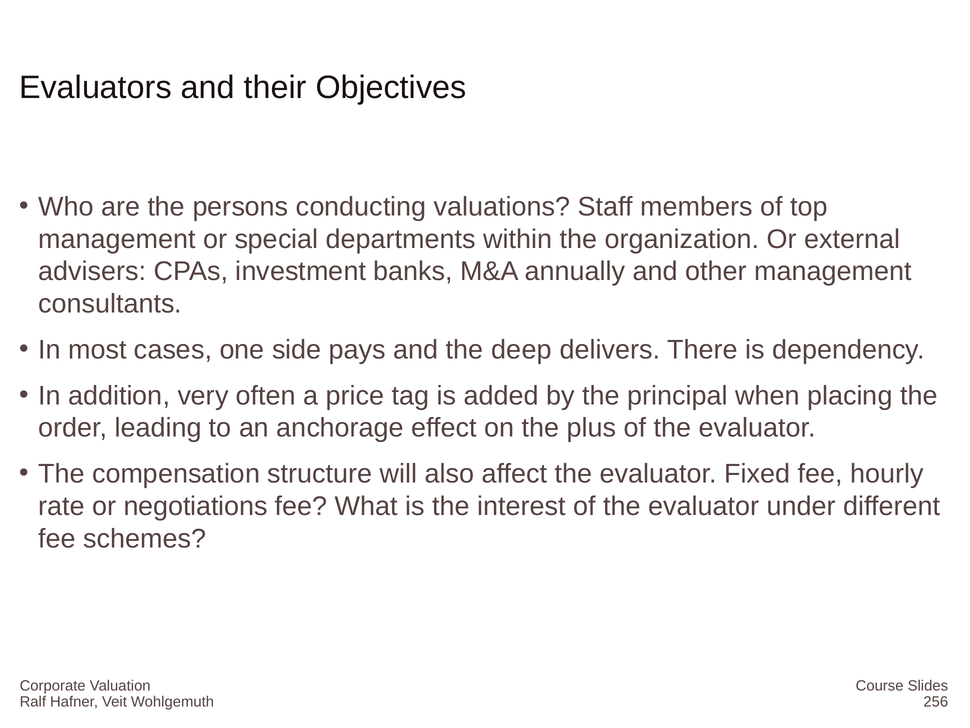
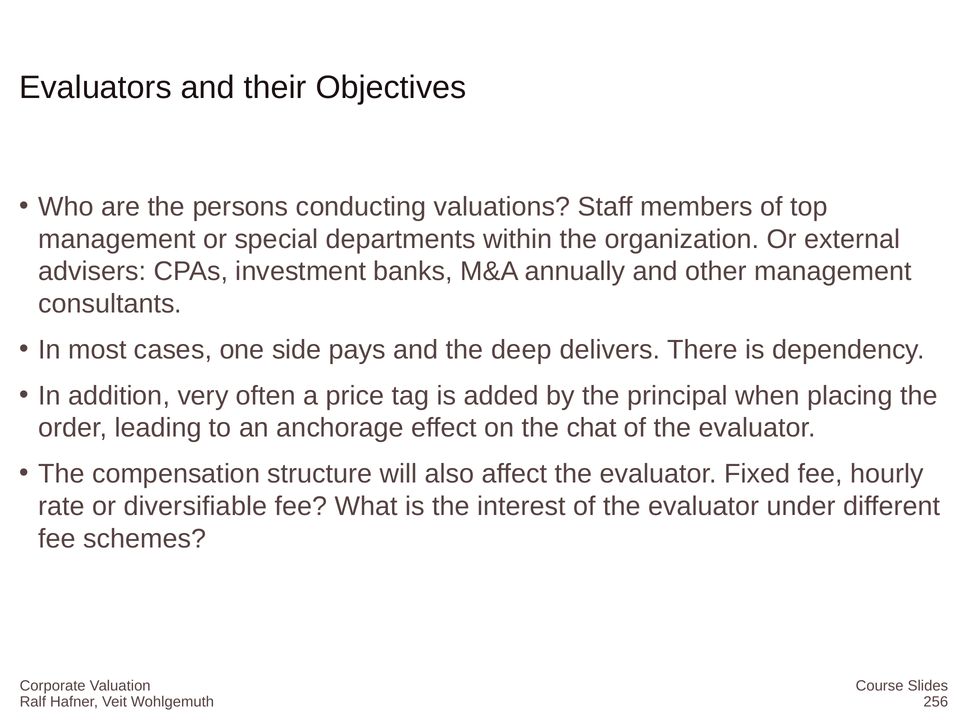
plus: plus -> chat (592, 428)
negotiations: negotiations -> diversifiable (195, 506)
